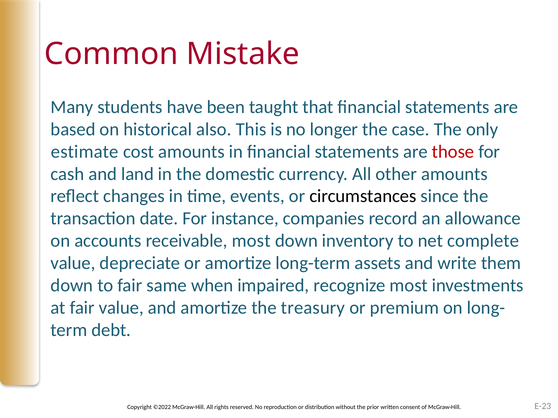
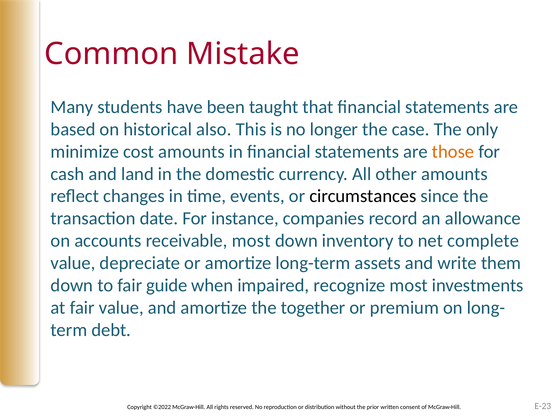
estimate: estimate -> minimize (85, 152)
those colour: red -> orange (453, 152)
same: same -> guide (167, 286)
treasury: treasury -> together (313, 308)
